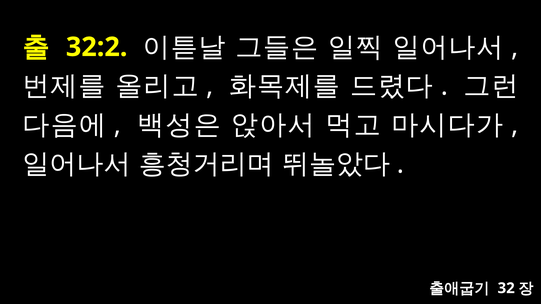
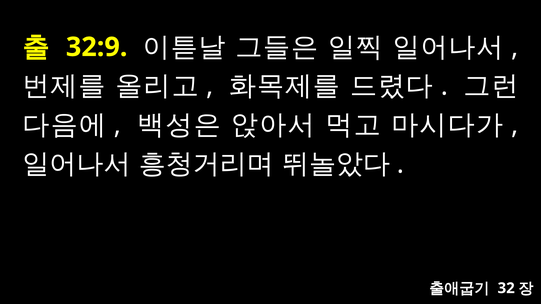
32:2: 32:2 -> 32:9 (97, 47)
